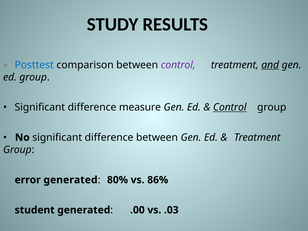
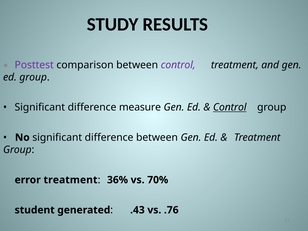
Posttest colour: blue -> purple (34, 65)
and underline: present -> none (270, 65)
error generated: generated -> treatment (71, 180)
80%: 80% -> 36% (118, 180)
86%: 86% -> 70% (158, 180)
.00: .00 -> .43 (137, 210)
.03: .03 -> .76 (171, 210)
